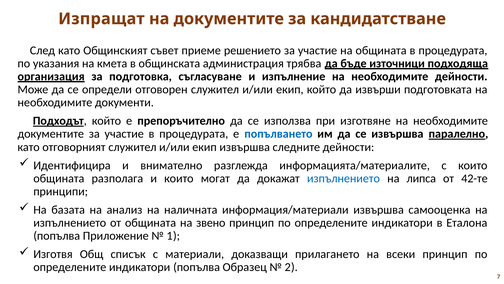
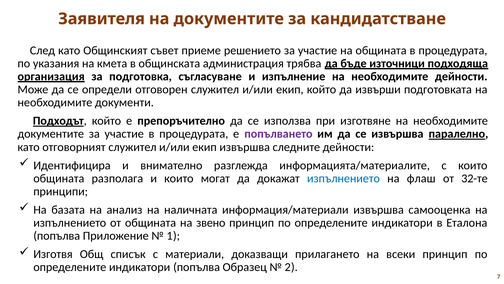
Изпращат: Изпращат -> Заявителя (102, 19)
попълването colour: blue -> purple (278, 134)
липса: липса -> флаш (421, 178)
42-те: 42-те -> 32-те (474, 178)
